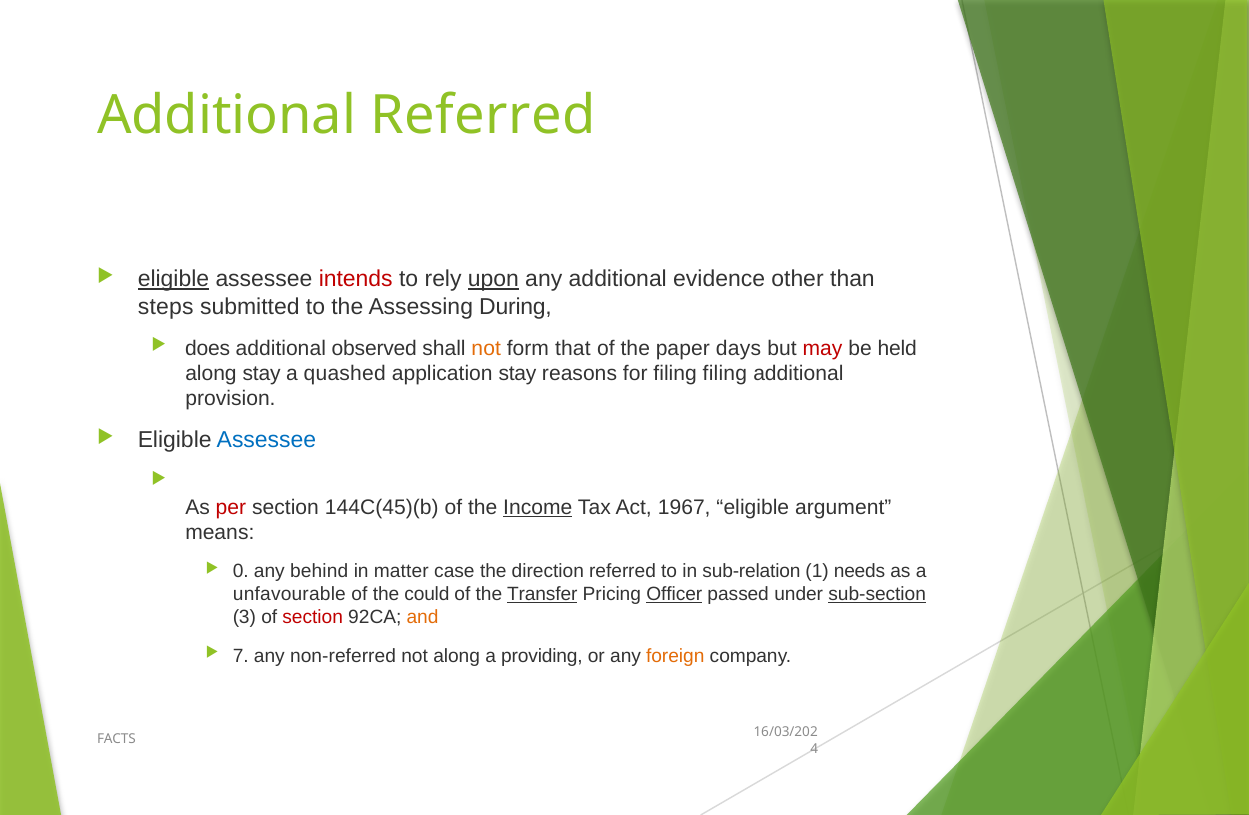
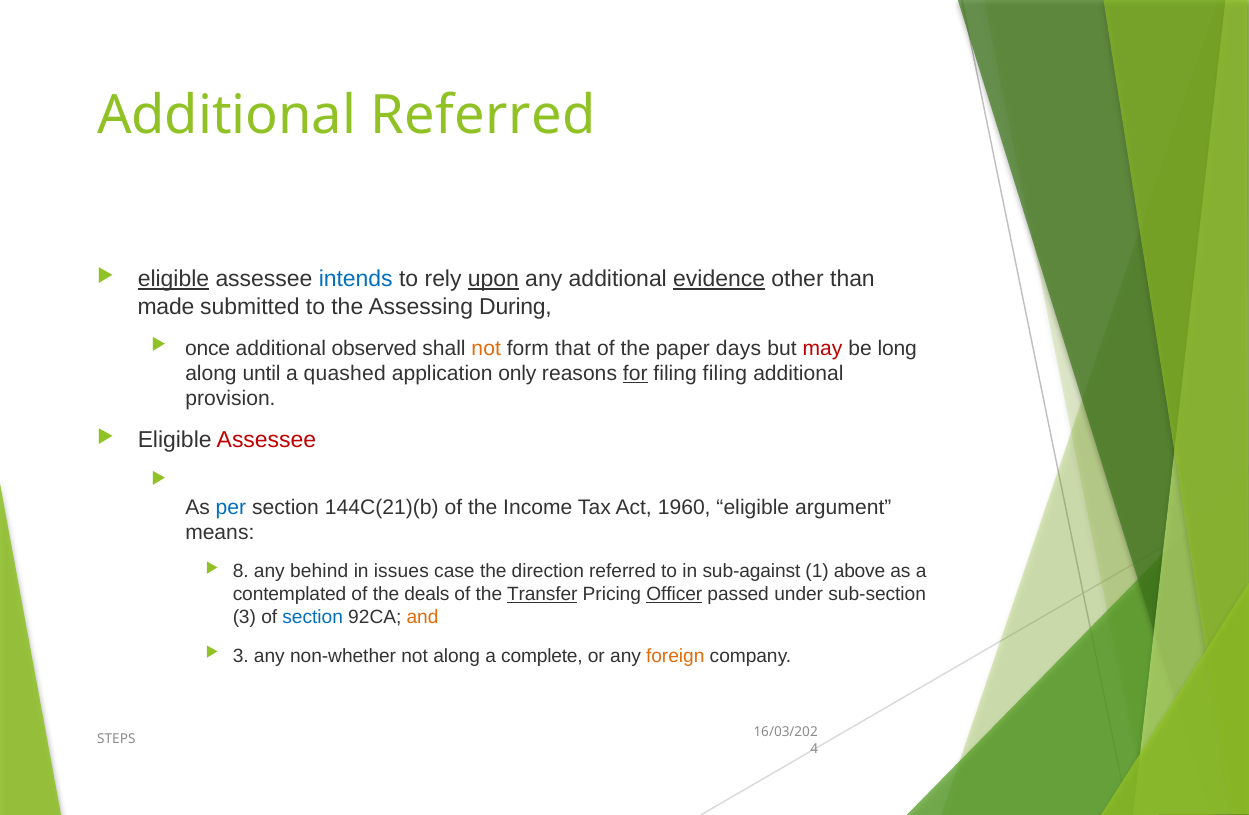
intends colour: red -> blue (356, 279)
evidence underline: none -> present (719, 279)
steps: steps -> made (166, 307)
does: does -> once (208, 348)
held: held -> long (897, 348)
along stay: stay -> until (262, 373)
application stay: stay -> only (517, 373)
for underline: none -> present (635, 373)
Assessee colour: blue -> red (266, 440)
per colour: red -> blue (231, 507)
144C(45)(b: 144C(45)(b -> 144C(21)(b (382, 507)
Income underline: present -> none (538, 507)
1967: 1967 -> 1960 (684, 507)
0: 0 -> 8 (241, 571)
matter: matter -> issues (401, 571)
sub-relation: sub-relation -> sub-against (751, 571)
needs: needs -> above (860, 571)
unfavourable: unfavourable -> contemplated (290, 594)
could: could -> deals (427, 594)
sub-section underline: present -> none (877, 594)
section colour: red -> blue (313, 617)
7: 7 -> 3 (241, 656)
non-referred: non-referred -> non-whether (343, 656)
providing: providing -> complete (542, 656)
FACTS: FACTS -> STEPS (116, 739)
